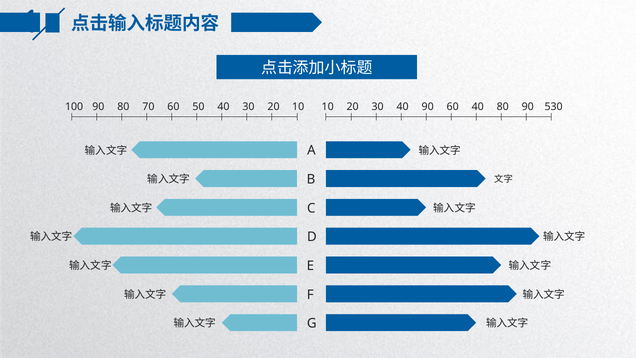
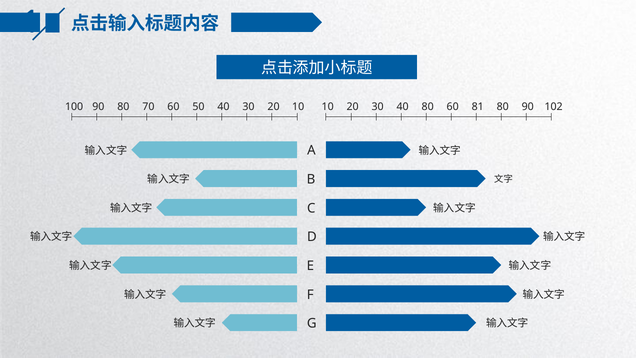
40 90: 90 -> 80 (428, 107)
60 40: 40 -> 81 (478, 107)
530: 530 -> 102 (554, 107)
